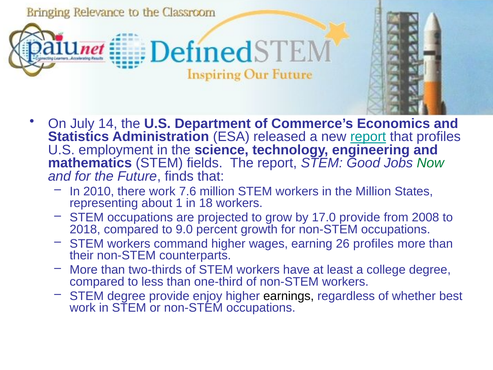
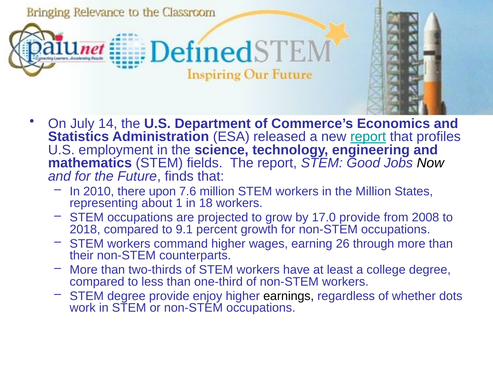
Now colour: green -> black (430, 163)
there work: work -> upon (162, 191)
9.0: 9.0 -> 9.1 (184, 229)
26 profiles: profiles -> through (374, 243)
best: best -> dots (451, 296)
